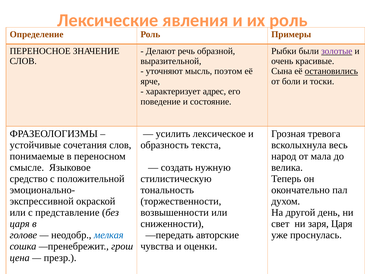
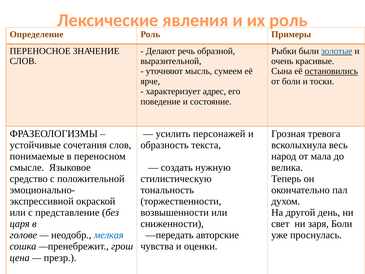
золотые colour: purple -> blue (337, 51)
поэтом: поэтом -> сумеем (228, 71)
лексическое: лексическое -> персонажей (219, 134)
заря Царя: Царя -> Боли (342, 224)
